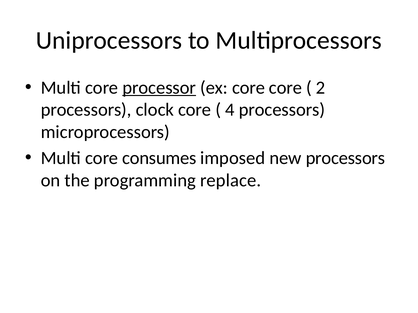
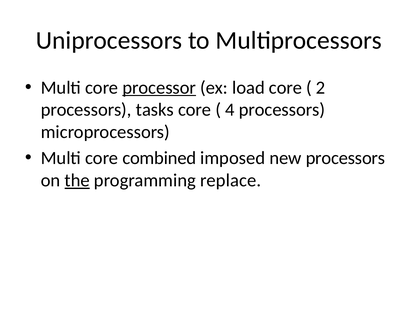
ex core: core -> load (248, 88)
clock: clock -> tasks (155, 110)
consumes: consumes -> combined (159, 158)
the underline: none -> present (77, 181)
